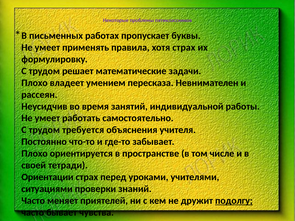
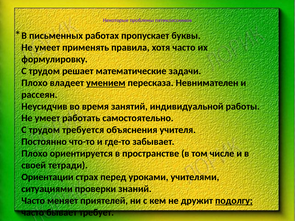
хотя страх: страх -> часто (184, 47)
умением underline: none -> present (106, 83)
чувства: чувства -> требует (97, 213)
